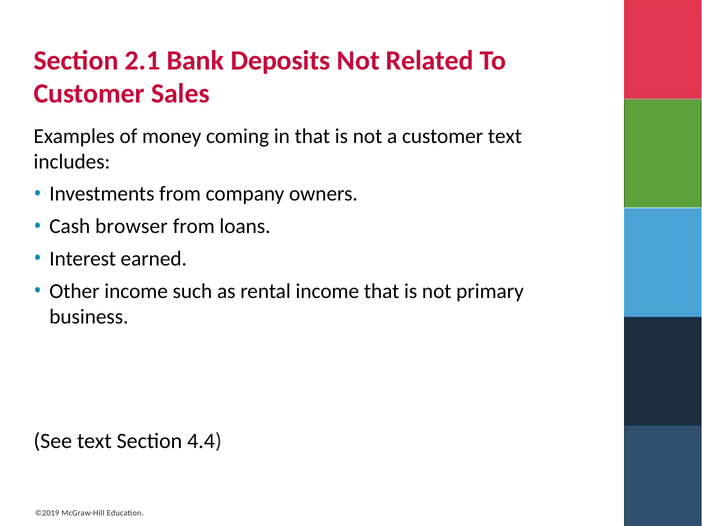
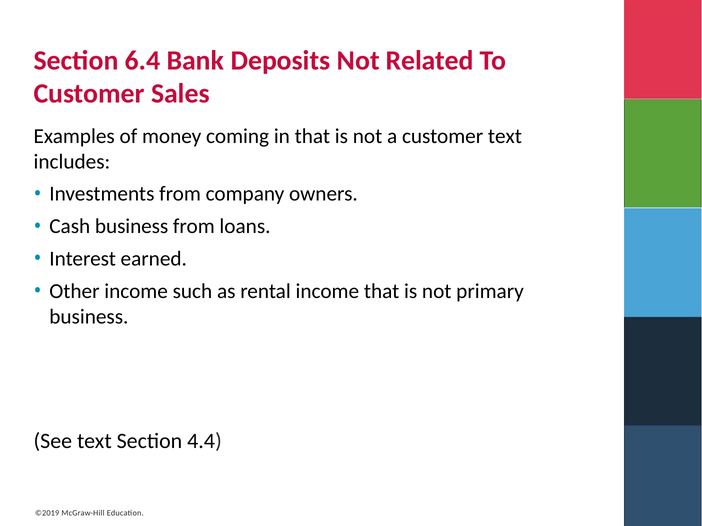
2.1: 2.1 -> 6.4 (143, 60)
Cash browser: browser -> business (132, 227)
